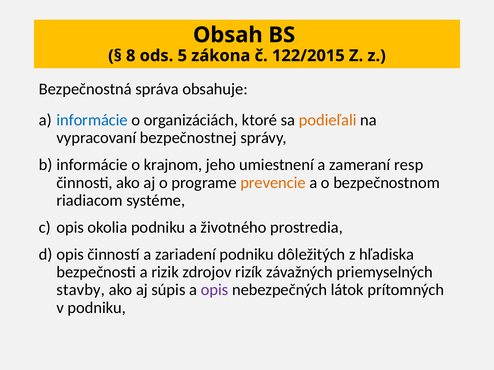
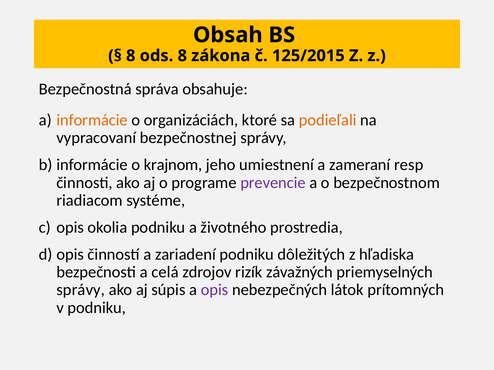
ods 5: 5 -> 8 (182, 56)
122/2015: 122/2015 -> 125/2015 (308, 56)
informácie colour: blue -> orange (92, 120)
prevencie colour: orange -> purple (273, 183)
rizik: rizik -> celá (165, 272)
stavby: stavby -> správy (81, 290)
